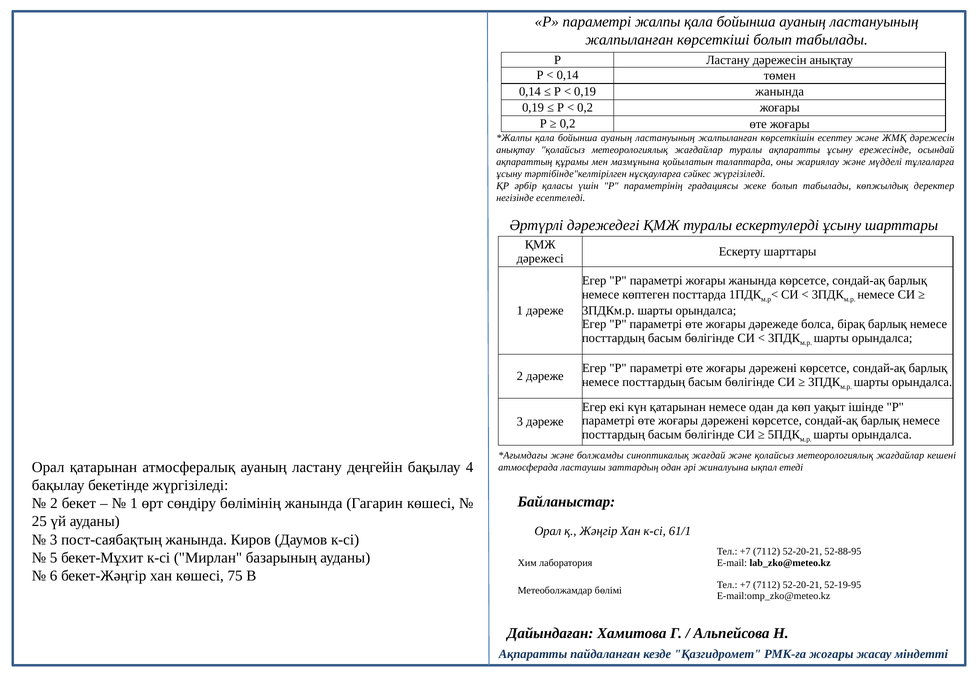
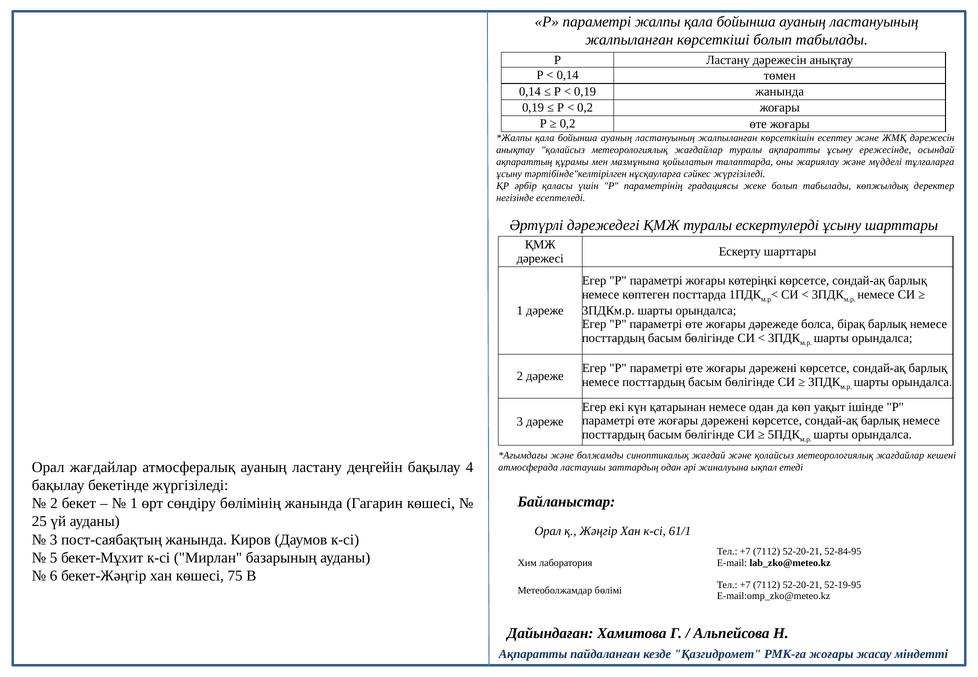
жоғары жанында: жанында -> көтеріңкі (753, 281)
Орал қатарынан: қатарынан -> жағдайлар (103, 467)
52-88-95: 52-88-95 -> 52-84-95 (843, 552)
